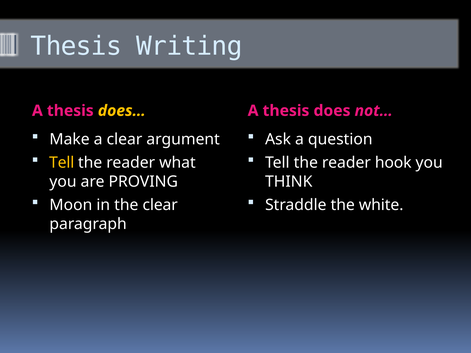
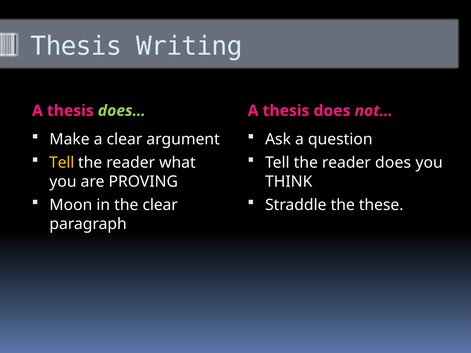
does… colour: yellow -> light green (122, 111)
reader hook: hook -> does (393, 163)
white: white -> these (381, 205)
